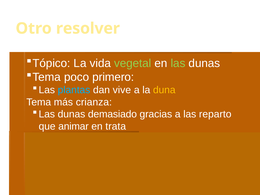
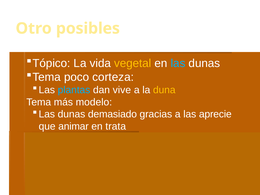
resolver: resolver -> posibles (88, 28)
vegetal colour: light green -> yellow (133, 63)
las colour: light green -> light blue (178, 63)
primero: primero -> corteza (113, 77)
crianza: crianza -> modelo (94, 102)
reparto: reparto -> aprecie (215, 114)
